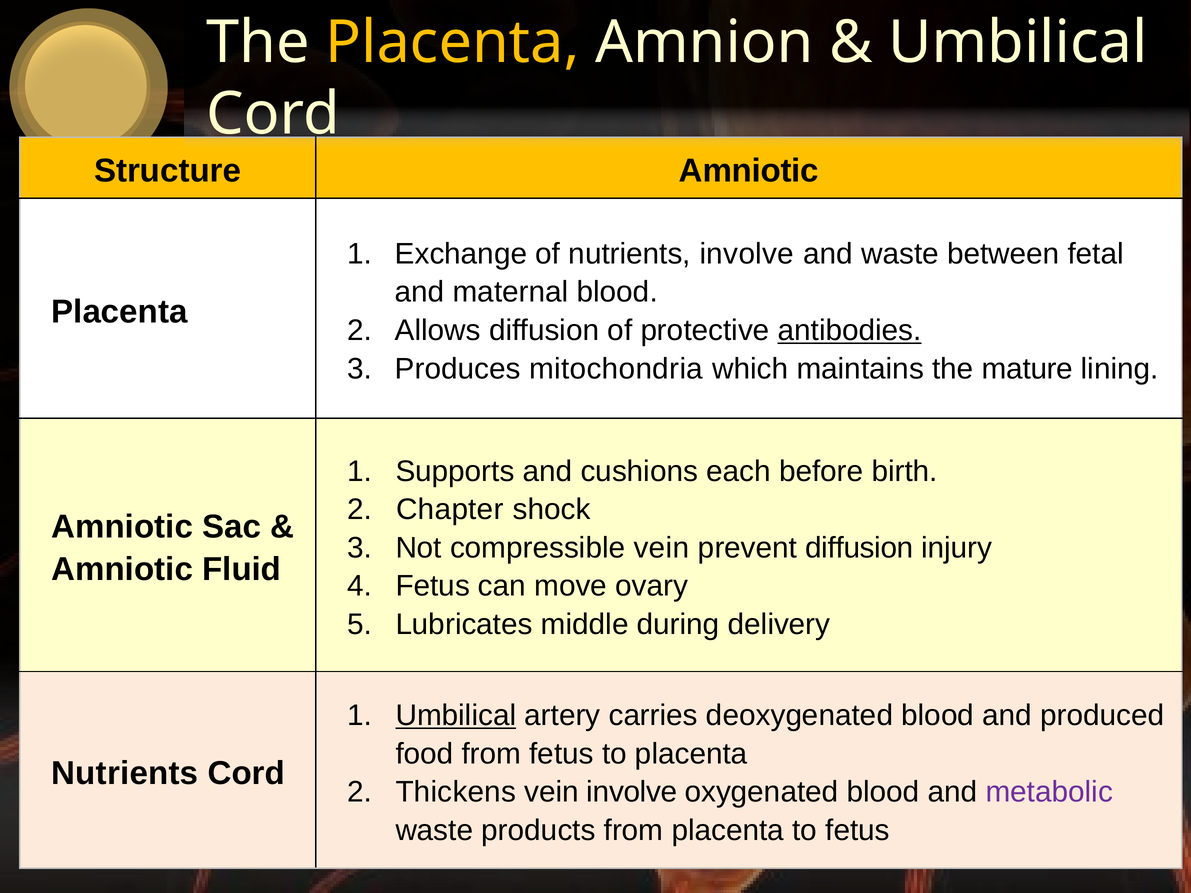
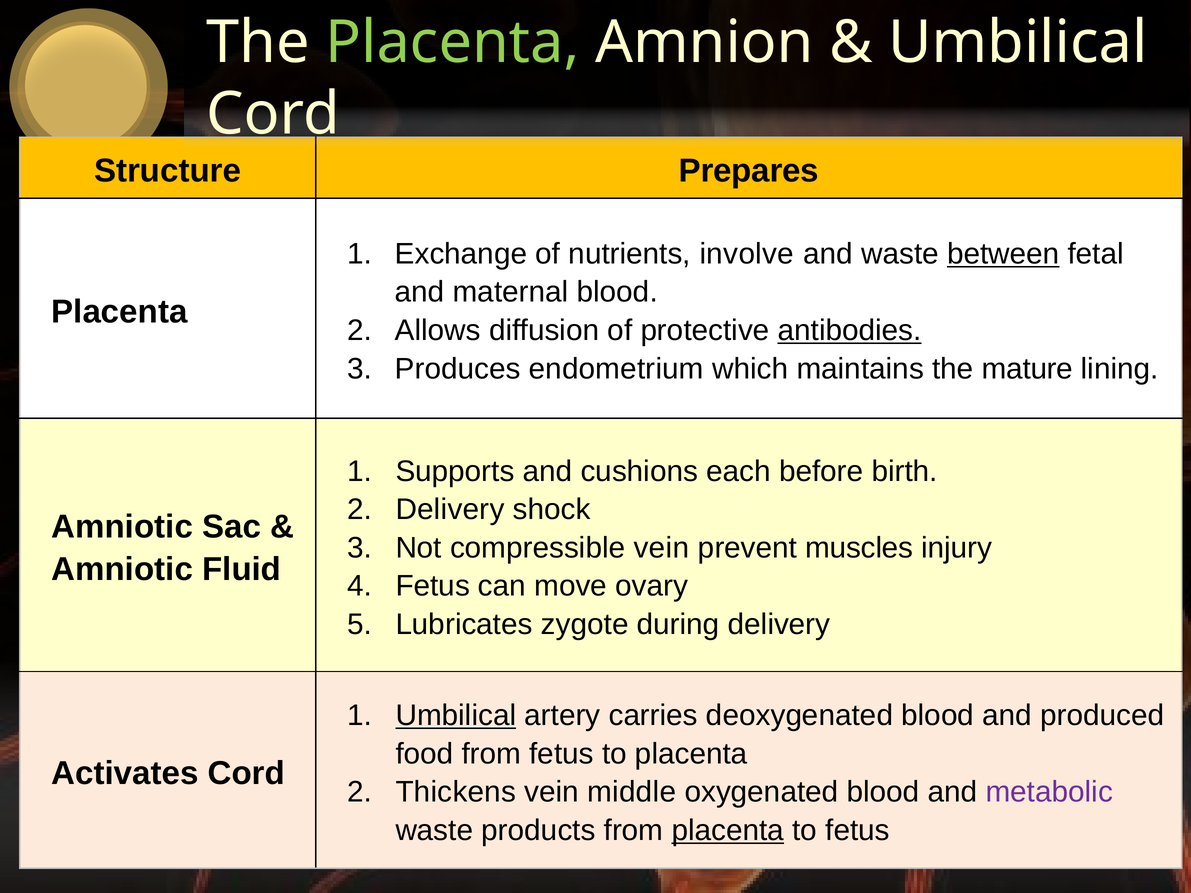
Placenta colour: yellow -> light green (452, 43)
Structure Amniotic: Amniotic -> Prepares (749, 171)
between underline: none -> present (1003, 254)
mitochondria: mitochondria -> endometrium (616, 369)
Chapter: Chapter -> Delivery (450, 510)
prevent diffusion: diffusion -> muscles (859, 548)
middle: middle -> zygote (585, 625)
Nutrients: Nutrients -> Activates (125, 773)
vein involve: involve -> middle (632, 792)
placenta underline: none -> present (728, 831)
